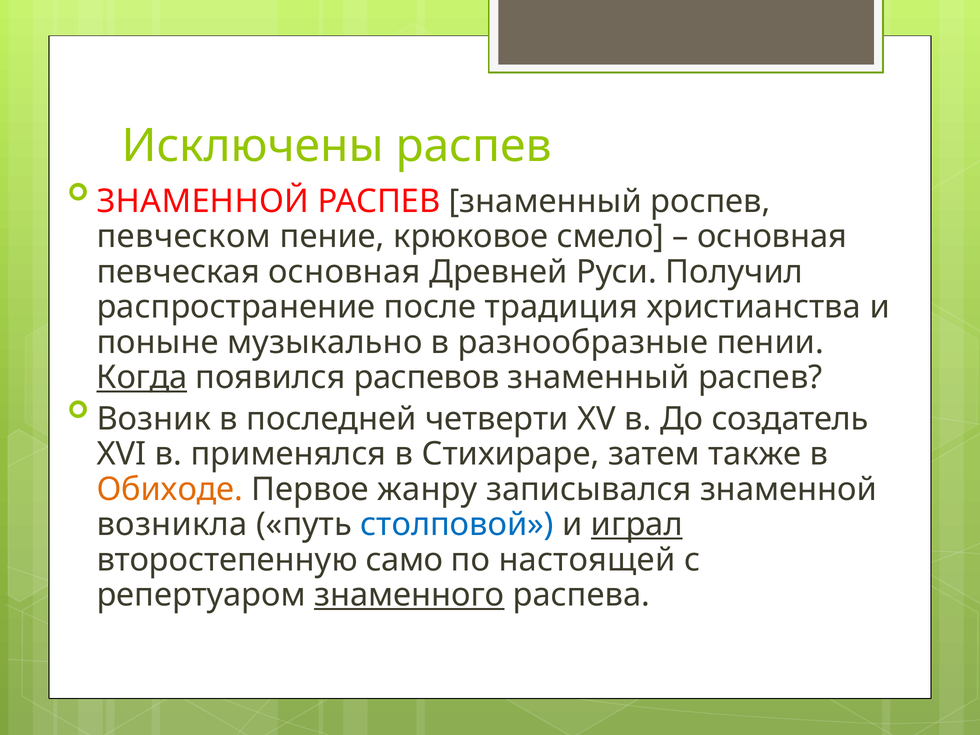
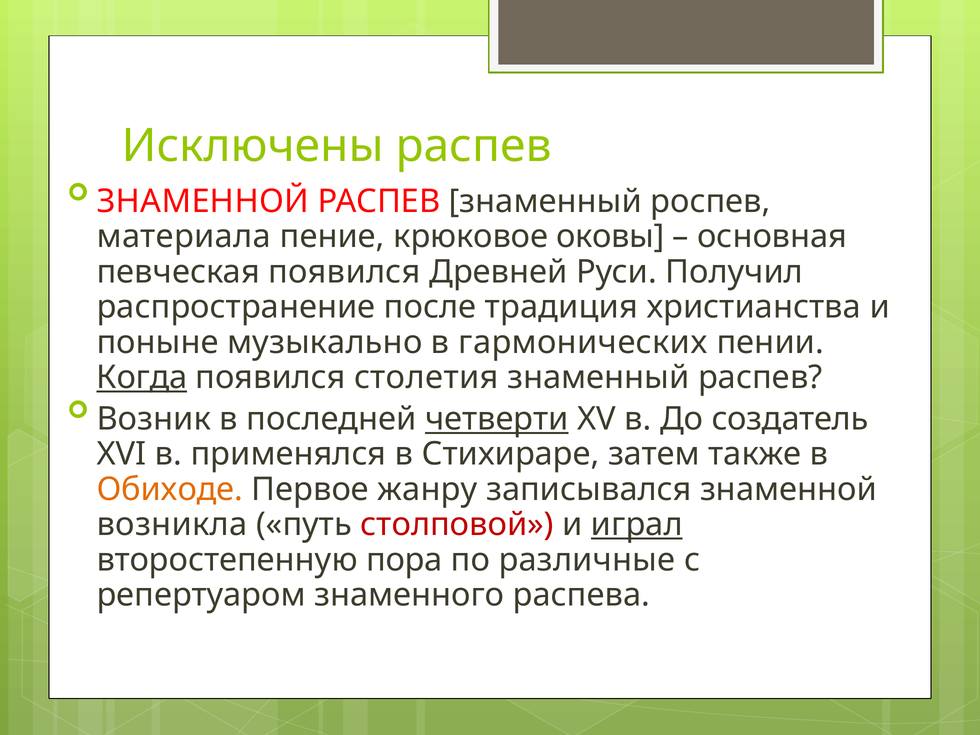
певческом: певческом -> материала (184, 237)
смело: смело -> оковы (610, 237)
певческая основная: основная -> появился (344, 272)
разнообразные: разнообразные -> гармонических (583, 342)
распевов: распевов -> столетия (426, 378)
четверти underline: none -> present (497, 419)
столповой colour: blue -> red (457, 525)
само: само -> пора (404, 560)
настоящей: настоящей -> различные (587, 560)
знаменного underline: present -> none (409, 595)
